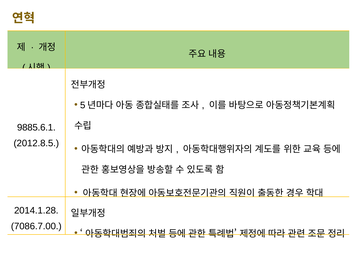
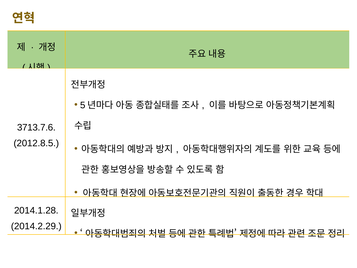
9885.6.1: 9885.6.1 -> 3713.7.6 (36, 127)
7086.7.00: 7086.7.00 -> 2014.2.29 (36, 226)
